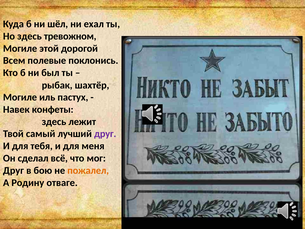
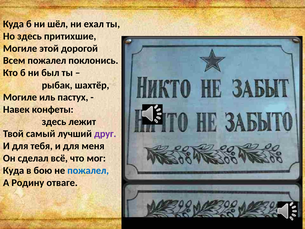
тревожном: тревожном -> притихшие (70, 36)
Всем полевые: полевые -> пожалел (47, 60)
Друг: Друг -> Куда (14, 170)
пожалел colour: orange -> blue (88, 170)
